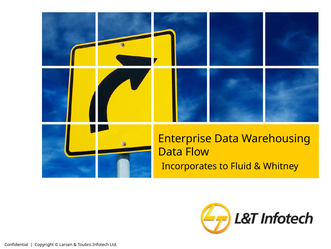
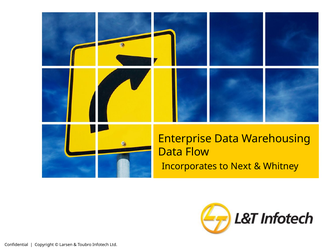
Fluid: Fluid -> Next (241, 166)
